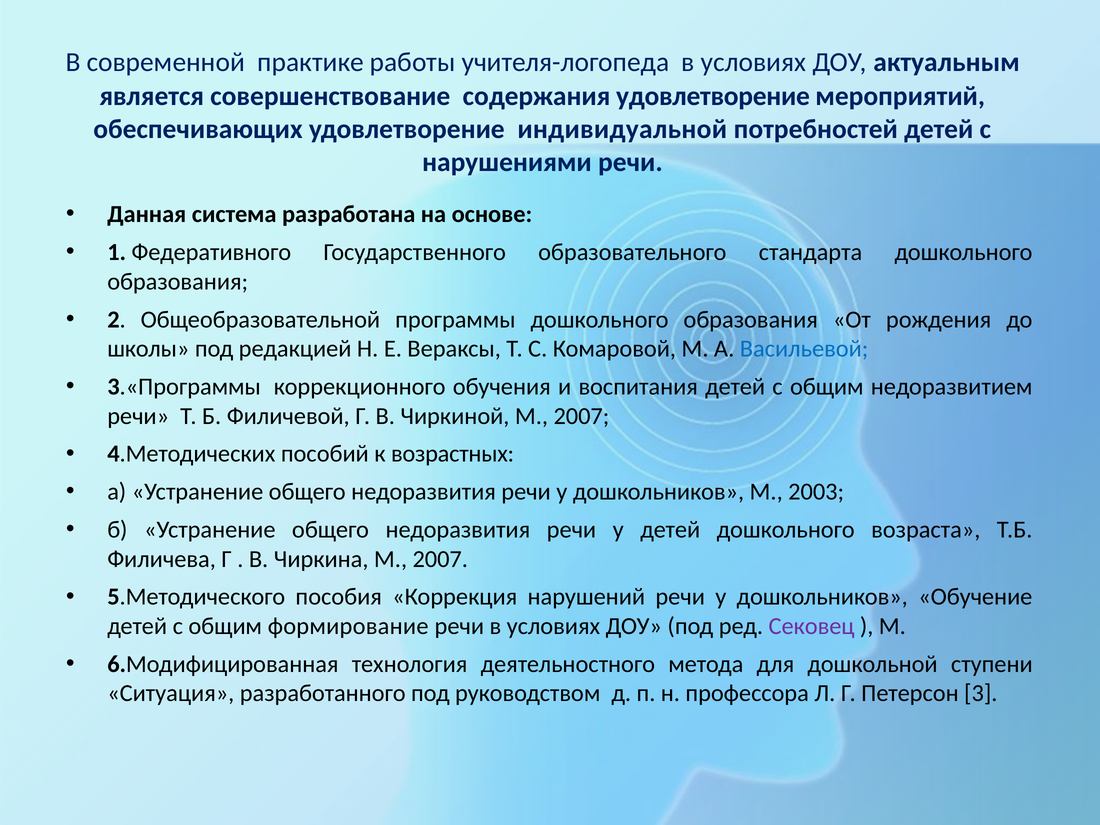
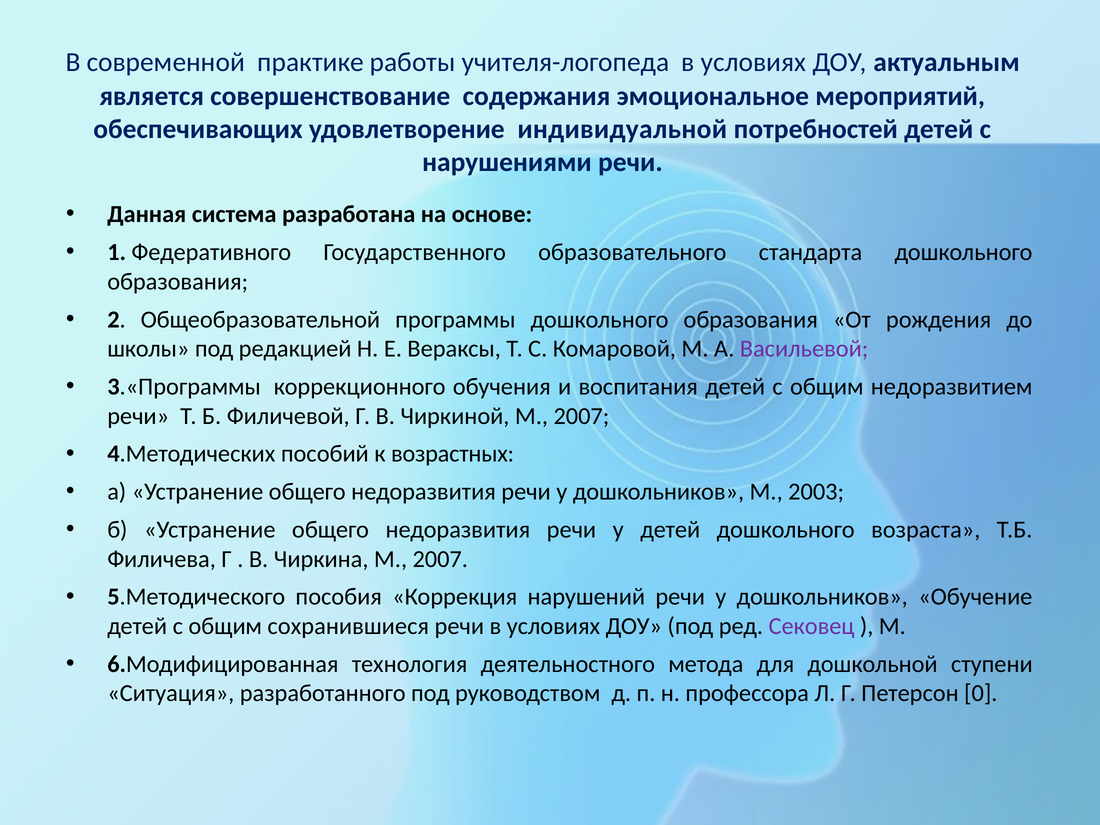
содержания удовлетворение: удовлетворение -> эмоциональное (713, 96)
Васильевой colour: blue -> purple (804, 349)
формирование: формирование -> сохранившиеся (348, 626)
3: 3 -> 0 (981, 693)
